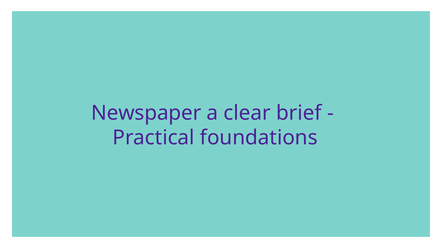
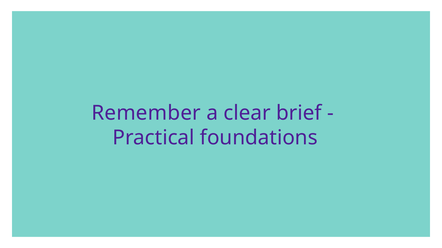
Newspaper: Newspaper -> Remember (146, 113)
